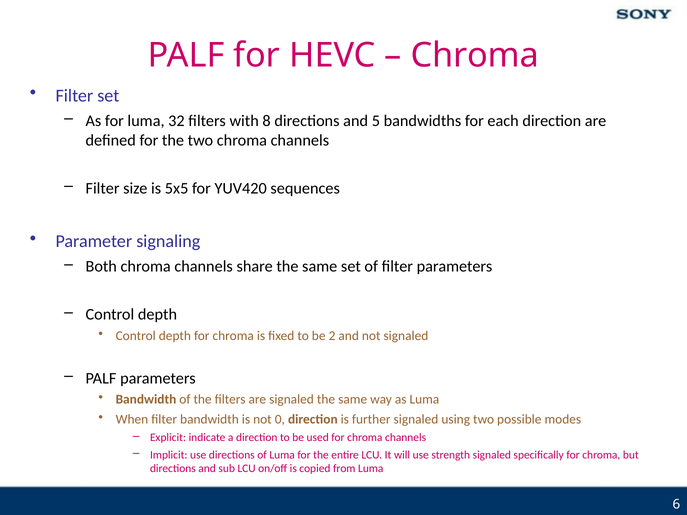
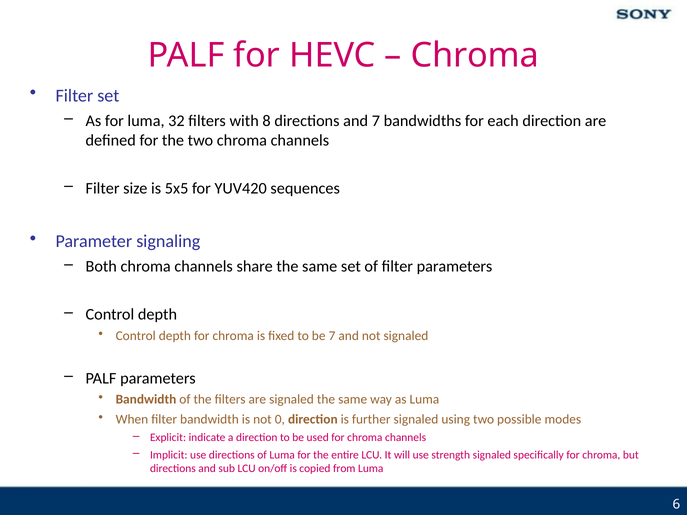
and 5: 5 -> 7 (376, 121)
be 2: 2 -> 7 (332, 336)
